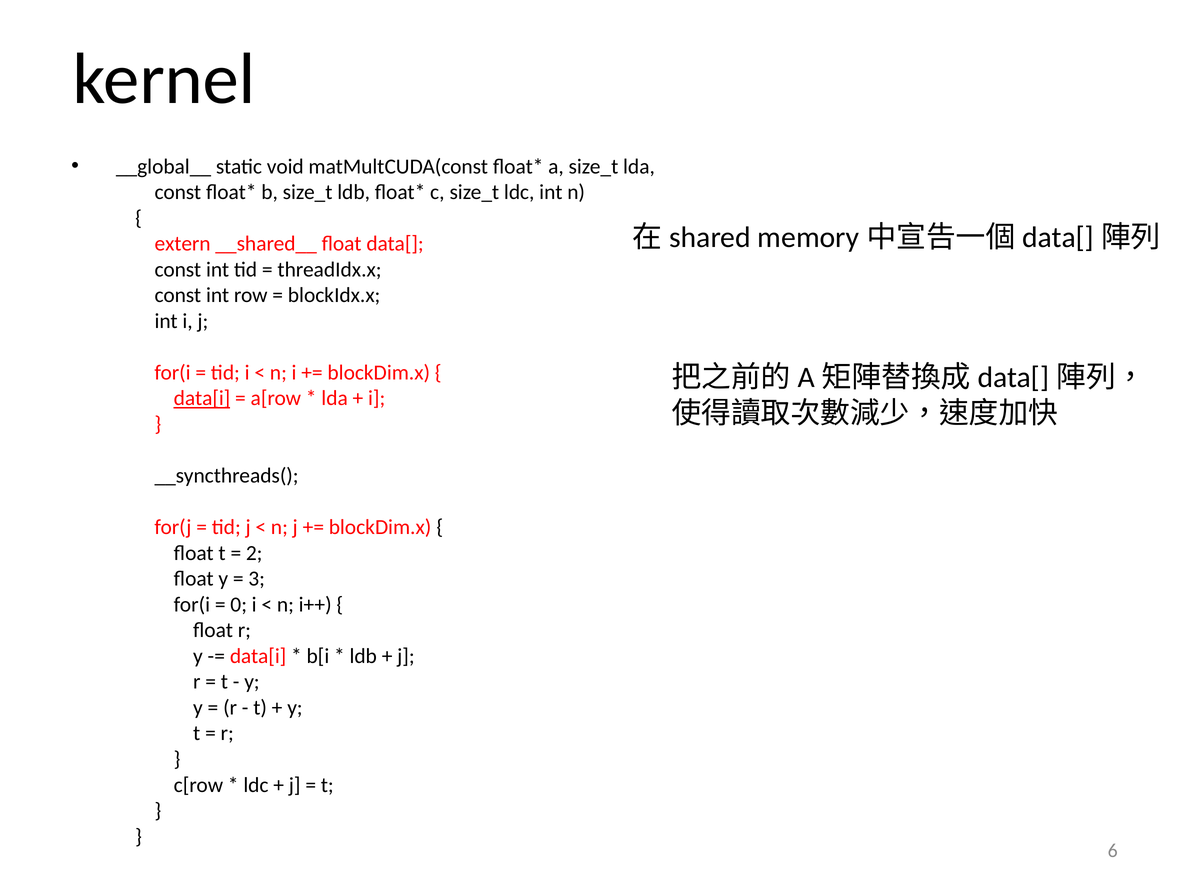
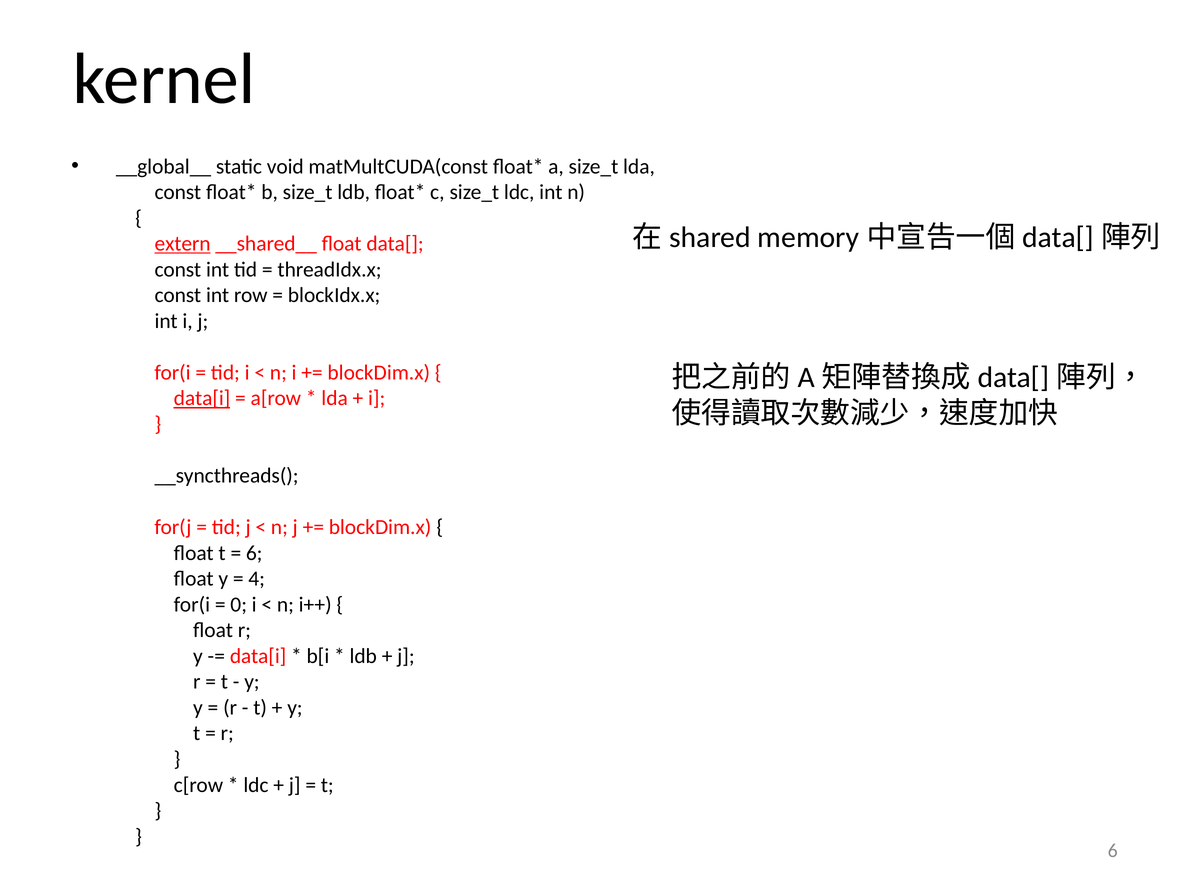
extern underline: none -> present (183, 244)
2: 2 -> 6 (254, 553)
3: 3 -> 4 (257, 579)
